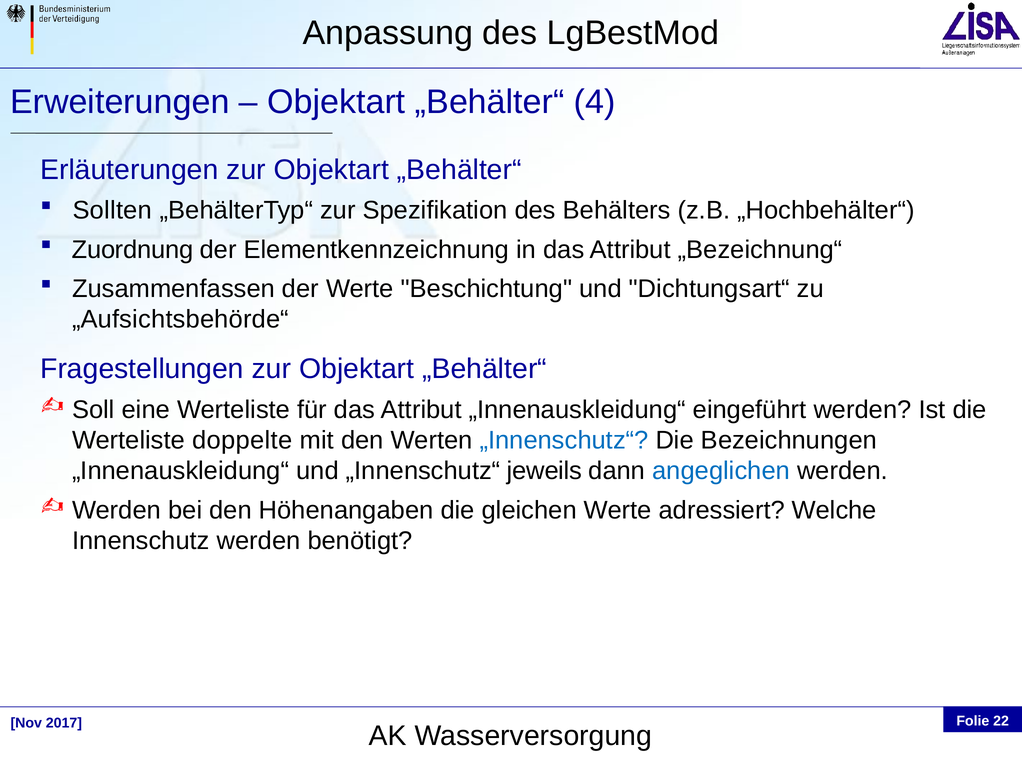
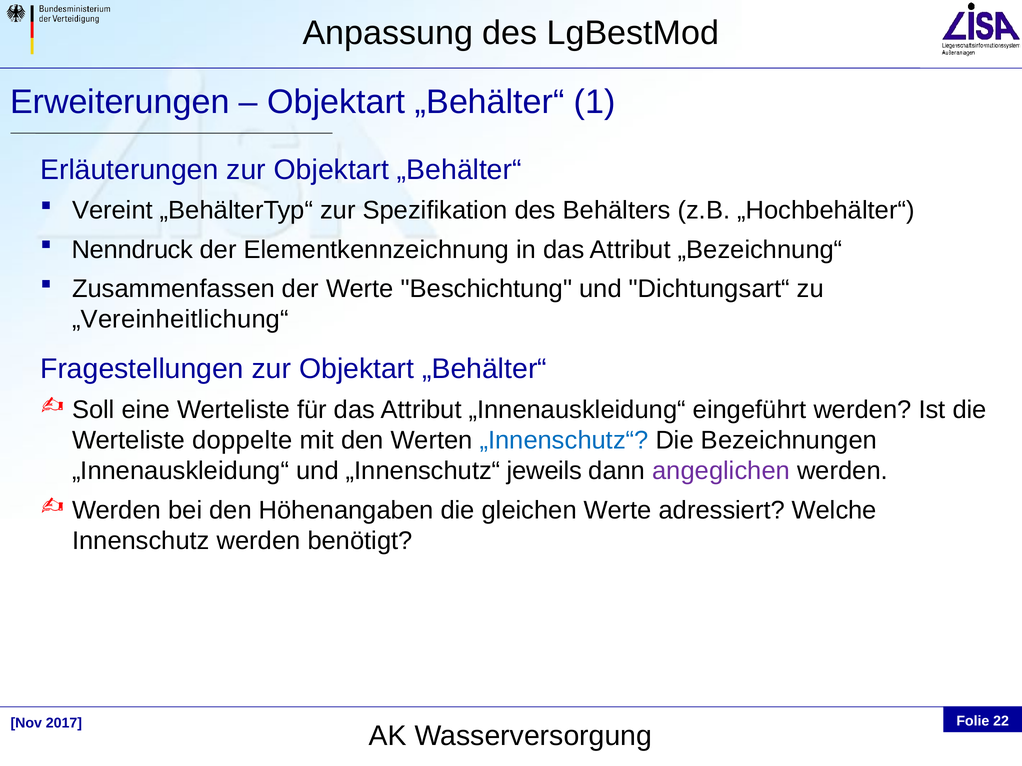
4: 4 -> 1 (595, 102)
Sollten: Sollten -> Vereint (112, 211)
Zuordnung: Zuordnung -> Nenndruck (133, 250)
„Aufsichtsbehörde“: „Aufsichtsbehörde“ -> „Vereinheitlichung“ (180, 320)
angeglichen colour: blue -> purple (721, 471)
